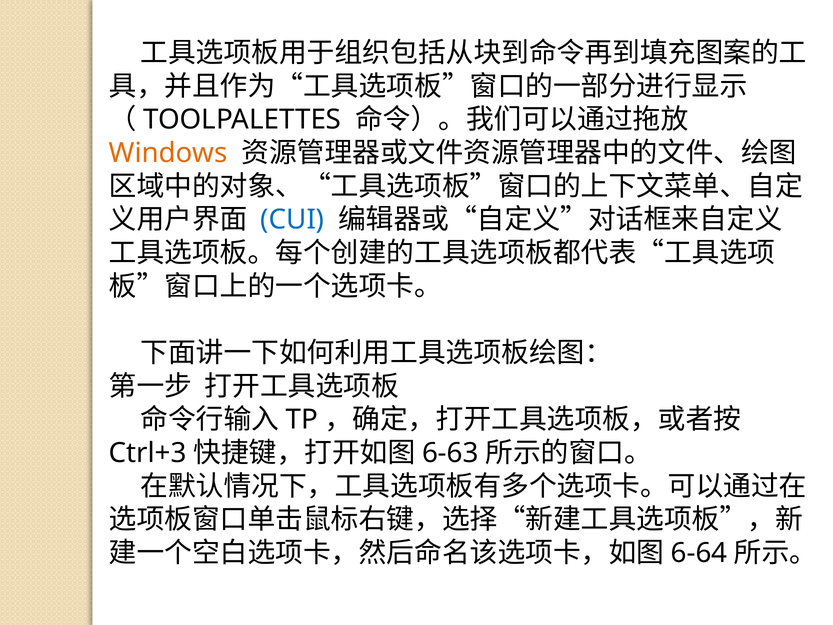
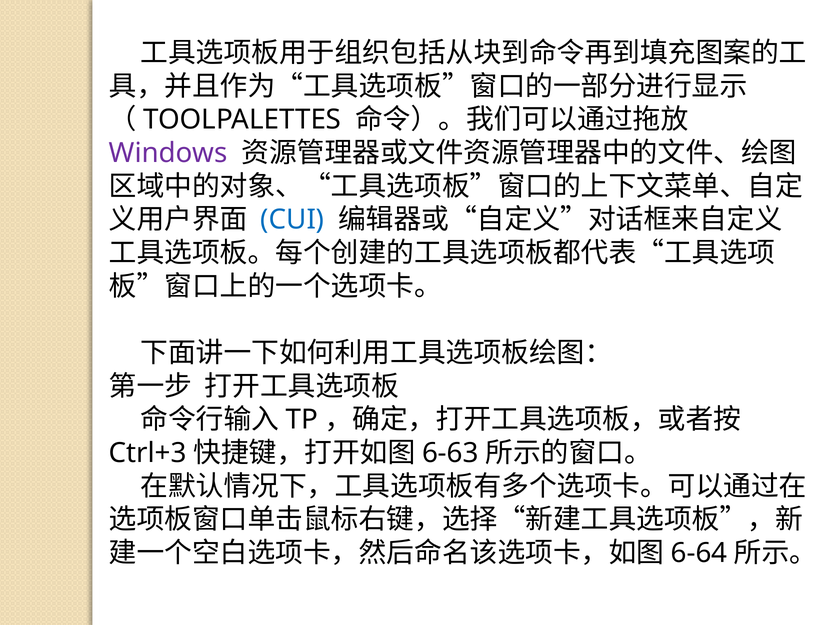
Windows colour: orange -> purple (168, 153)
